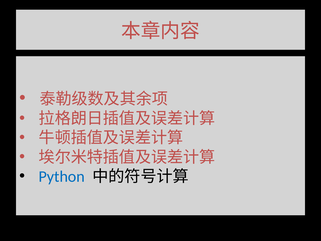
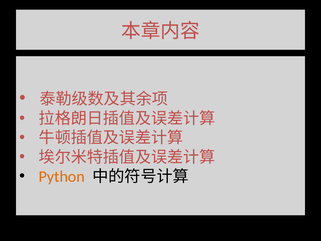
Python colour: blue -> orange (62, 176)
